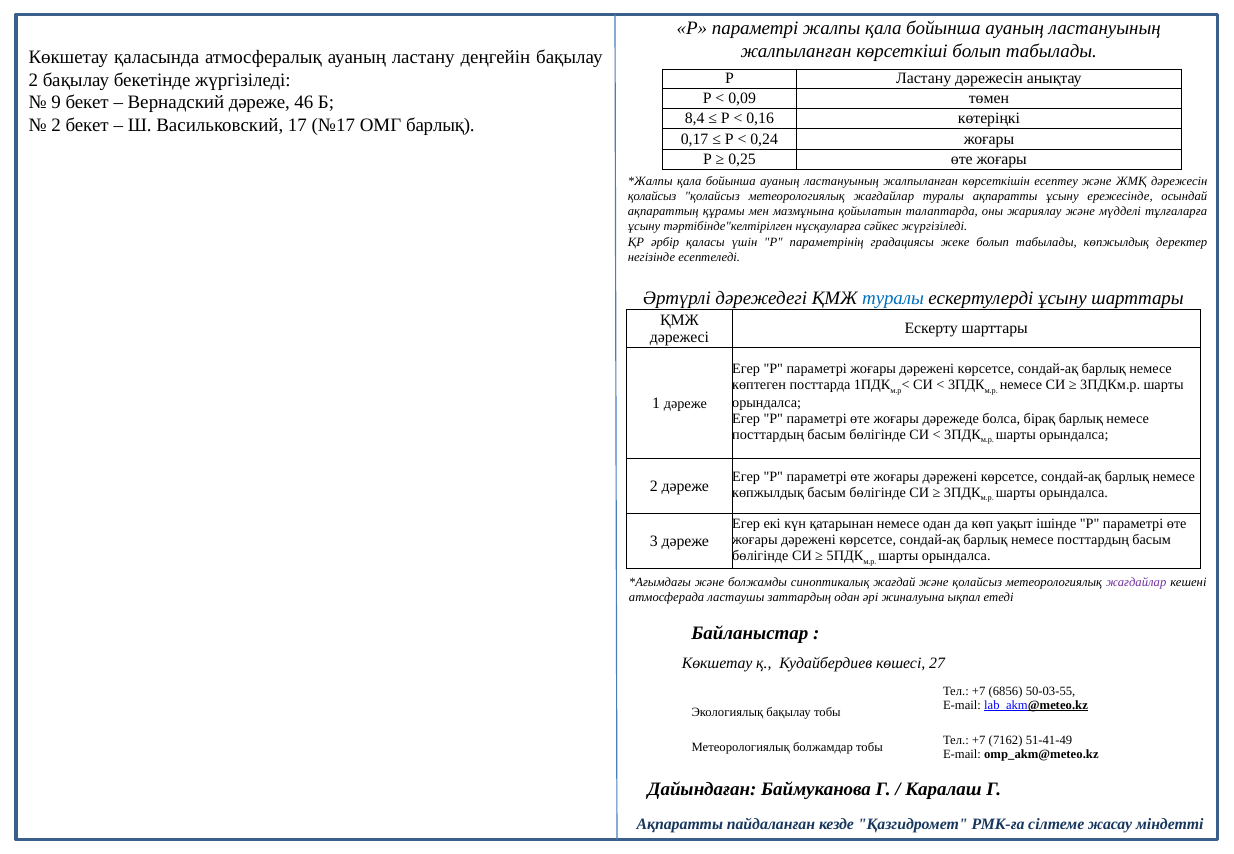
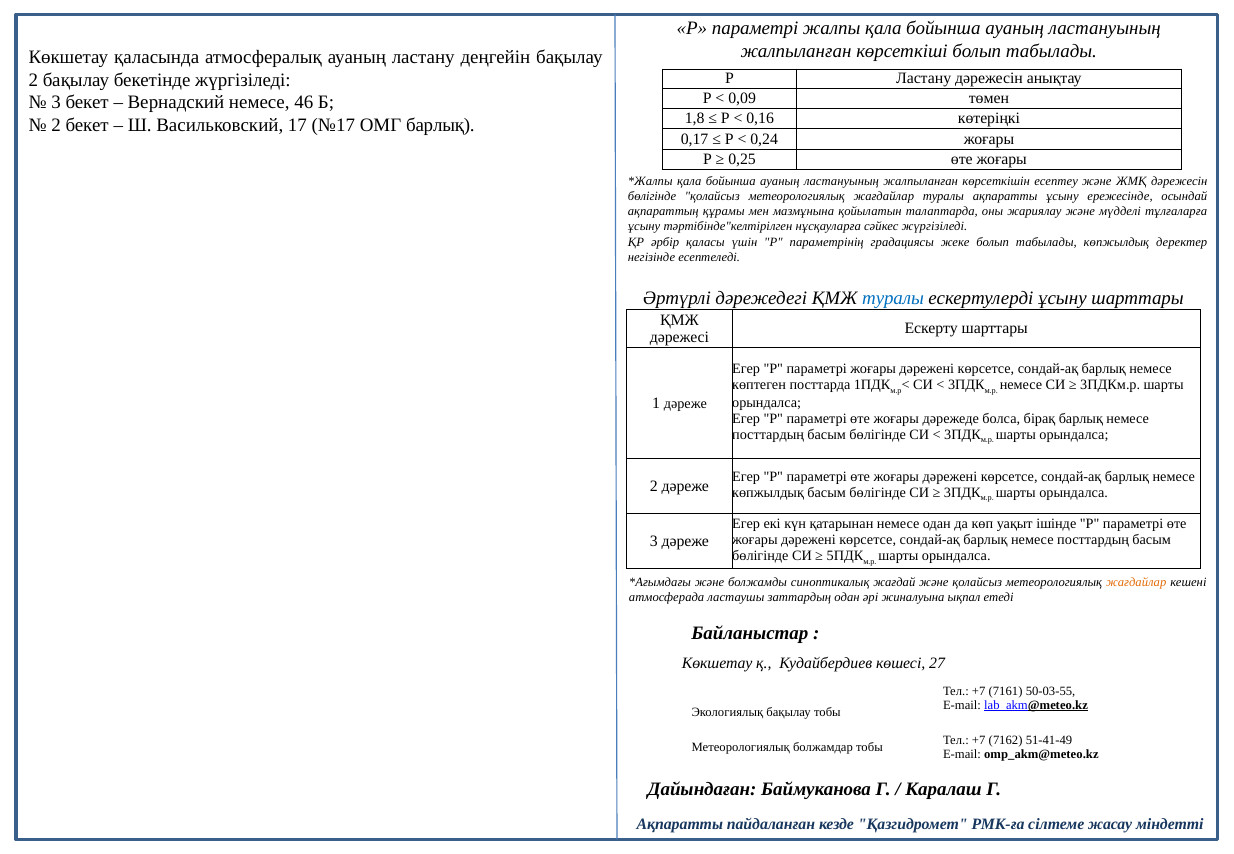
9: 9 -> 3 (56, 103)
Вернадский дәреже: дәреже -> немесе (259, 103)
8,4: 8,4 -> 1,8 (695, 119)
қолайсыз: қолайсыз -> бөлігінде (652, 197)
жағдайлар colour: purple -> orange (1136, 582)
6856: 6856 -> 7161 (1006, 691)
